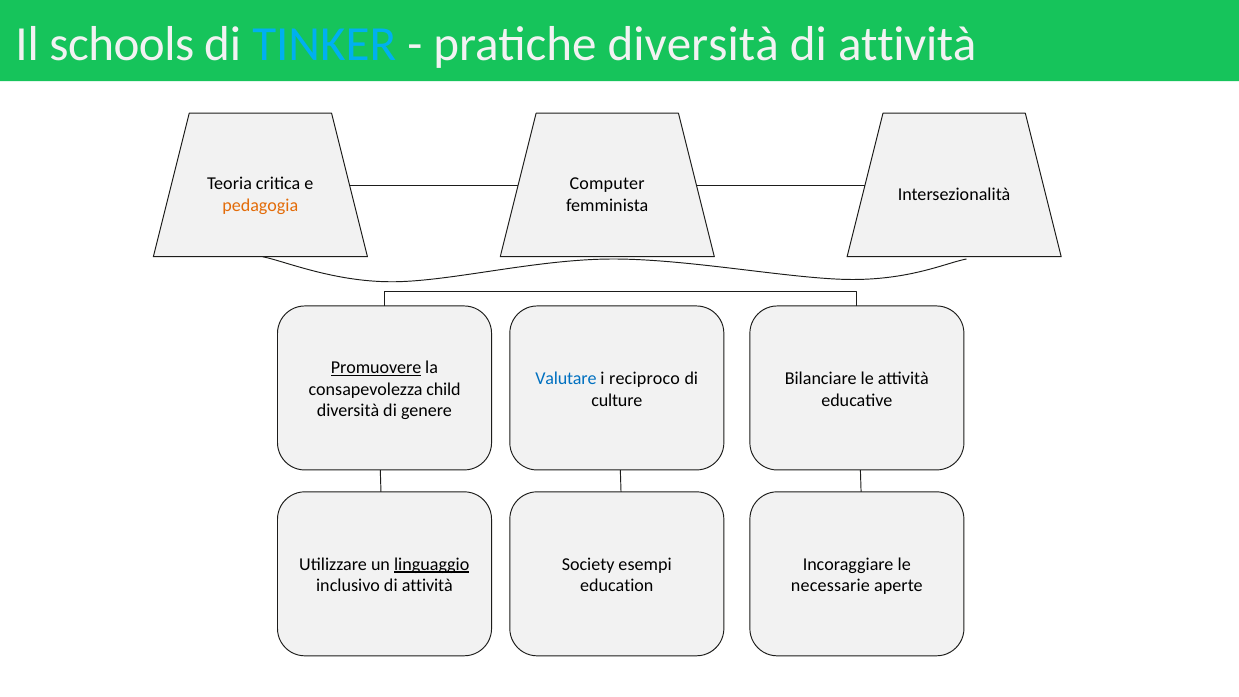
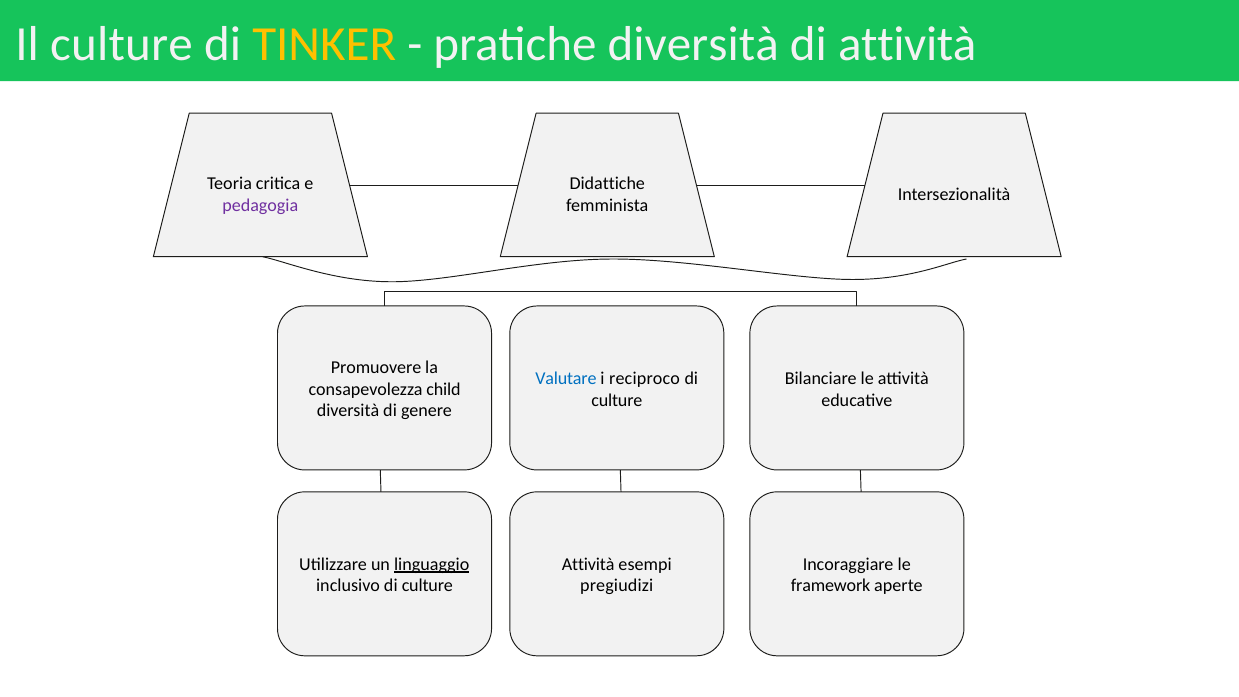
Il schools: schools -> culture (121, 44)
TINKER colour: light blue -> yellow (324, 44)
Computer: Computer -> Didattiche (607, 183)
pedagogia colour: orange -> purple (260, 205)
Promuovere underline: present -> none (376, 367)
Society: Society -> Attività (588, 564)
inclusivo di attività: attività -> culture (427, 586)
education: education -> pregiudizi (617, 586)
necessarie: necessarie -> framework (831, 586)
